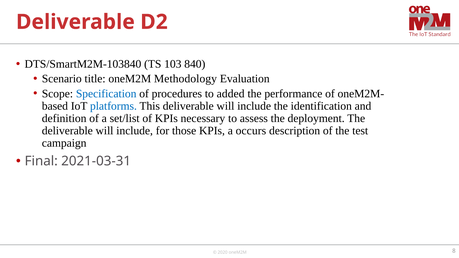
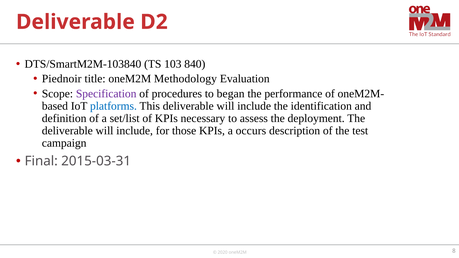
Scenario: Scenario -> Piednoir (62, 79)
Specification colour: blue -> purple (106, 94)
added: added -> began (231, 94)
2021-03-31: 2021-03-31 -> 2015-03-31 (96, 161)
